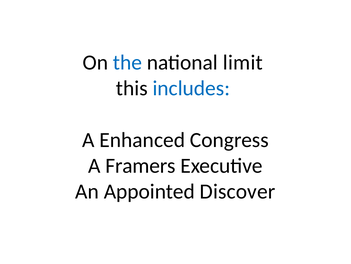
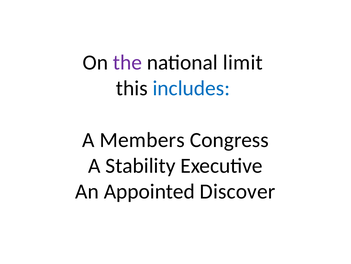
the colour: blue -> purple (127, 62)
Enhanced: Enhanced -> Members (142, 140)
Framers: Framers -> Stability (140, 165)
